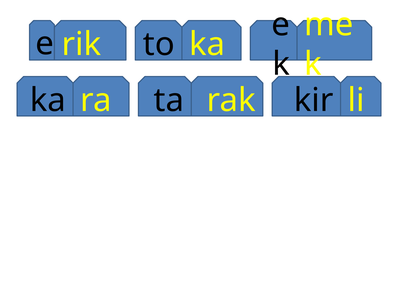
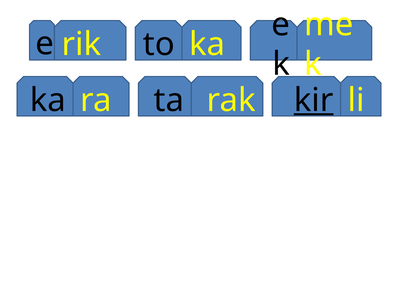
kir underline: none -> present (314, 100)
